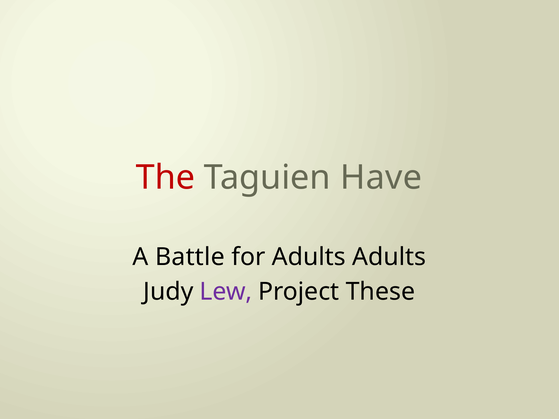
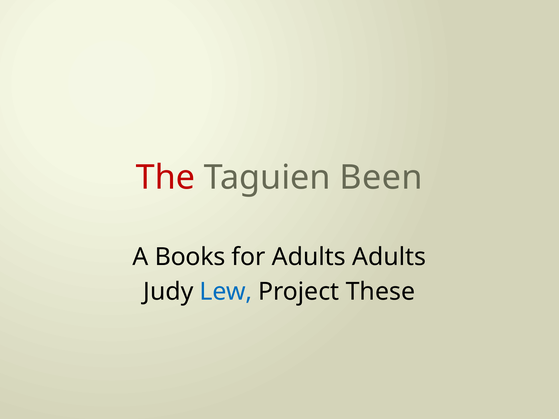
Have: Have -> Been (381, 178)
Battle: Battle -> Books (190, 257)
Lew colour: purple -> blue (226, 292)
